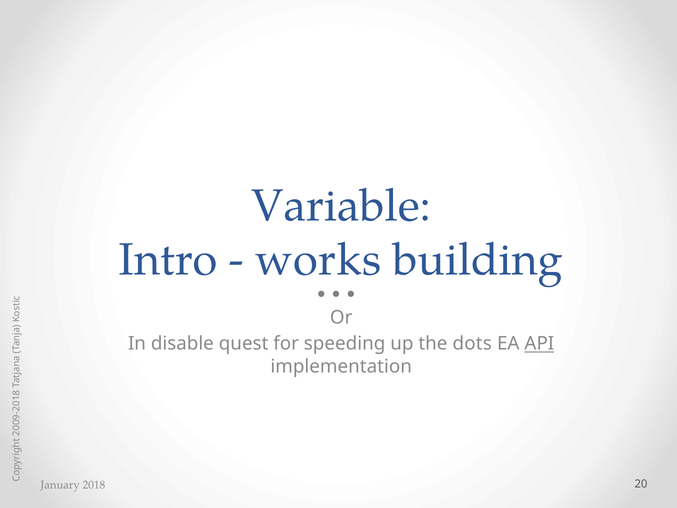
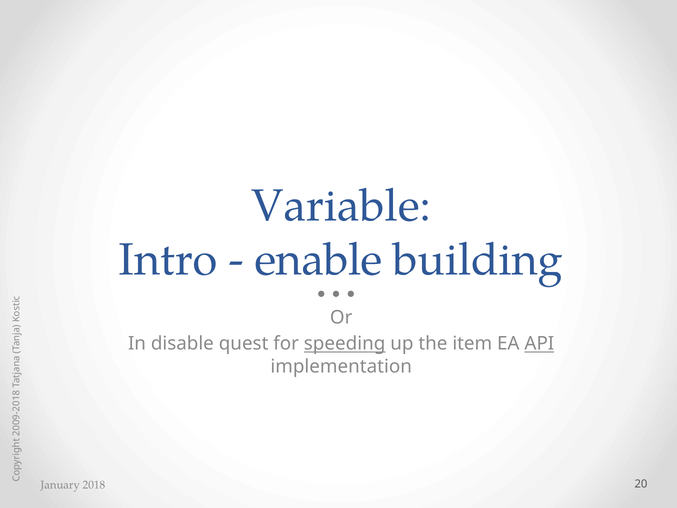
works: works -> enable (319, 260)
speeding underline: none -> present (345, 344)
dots: dots -> item (472, 344)
